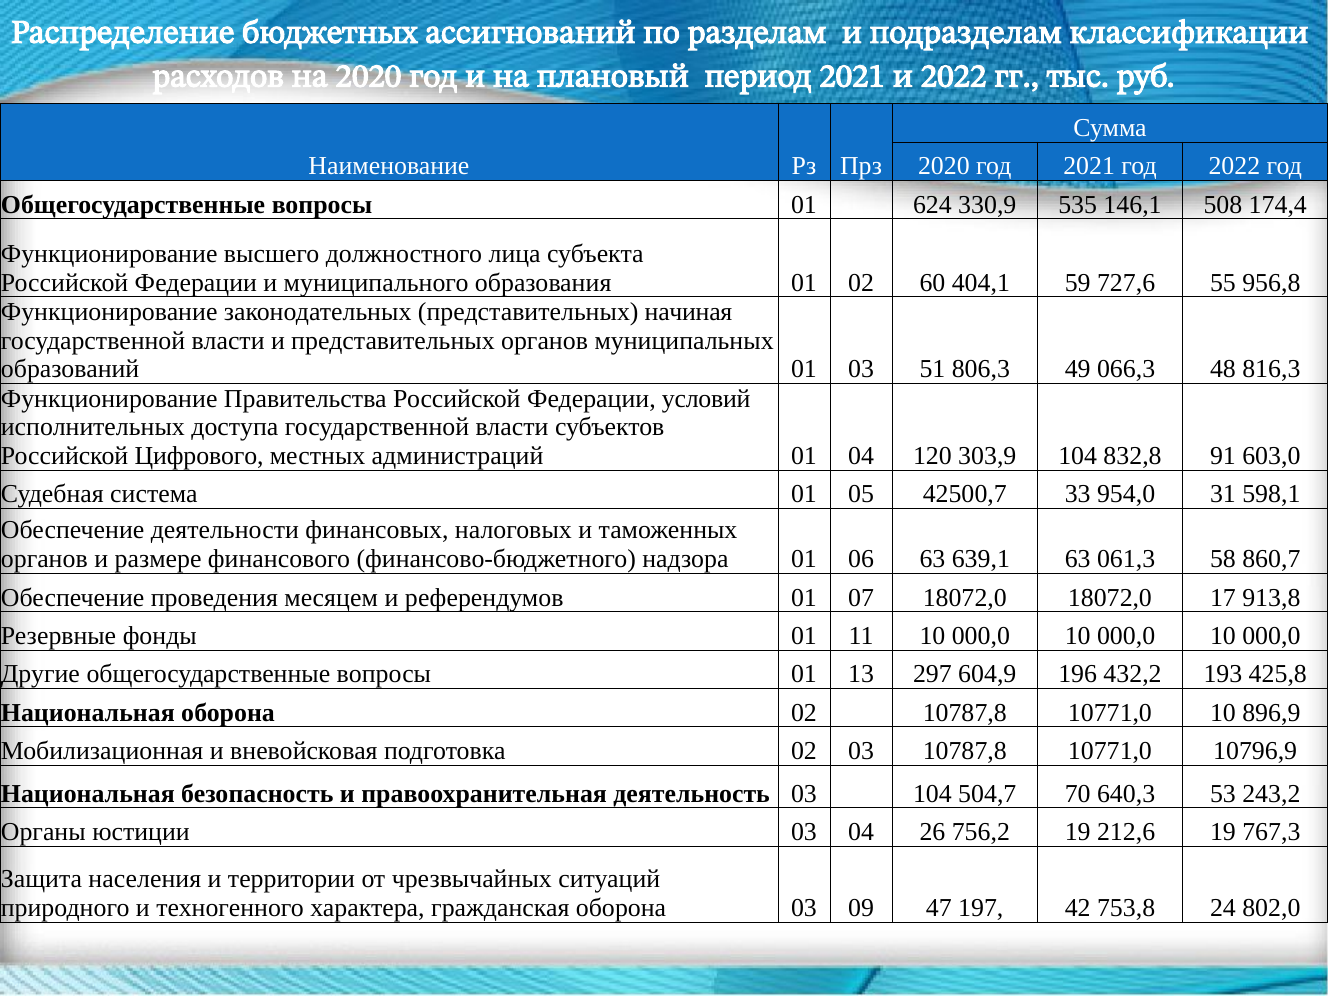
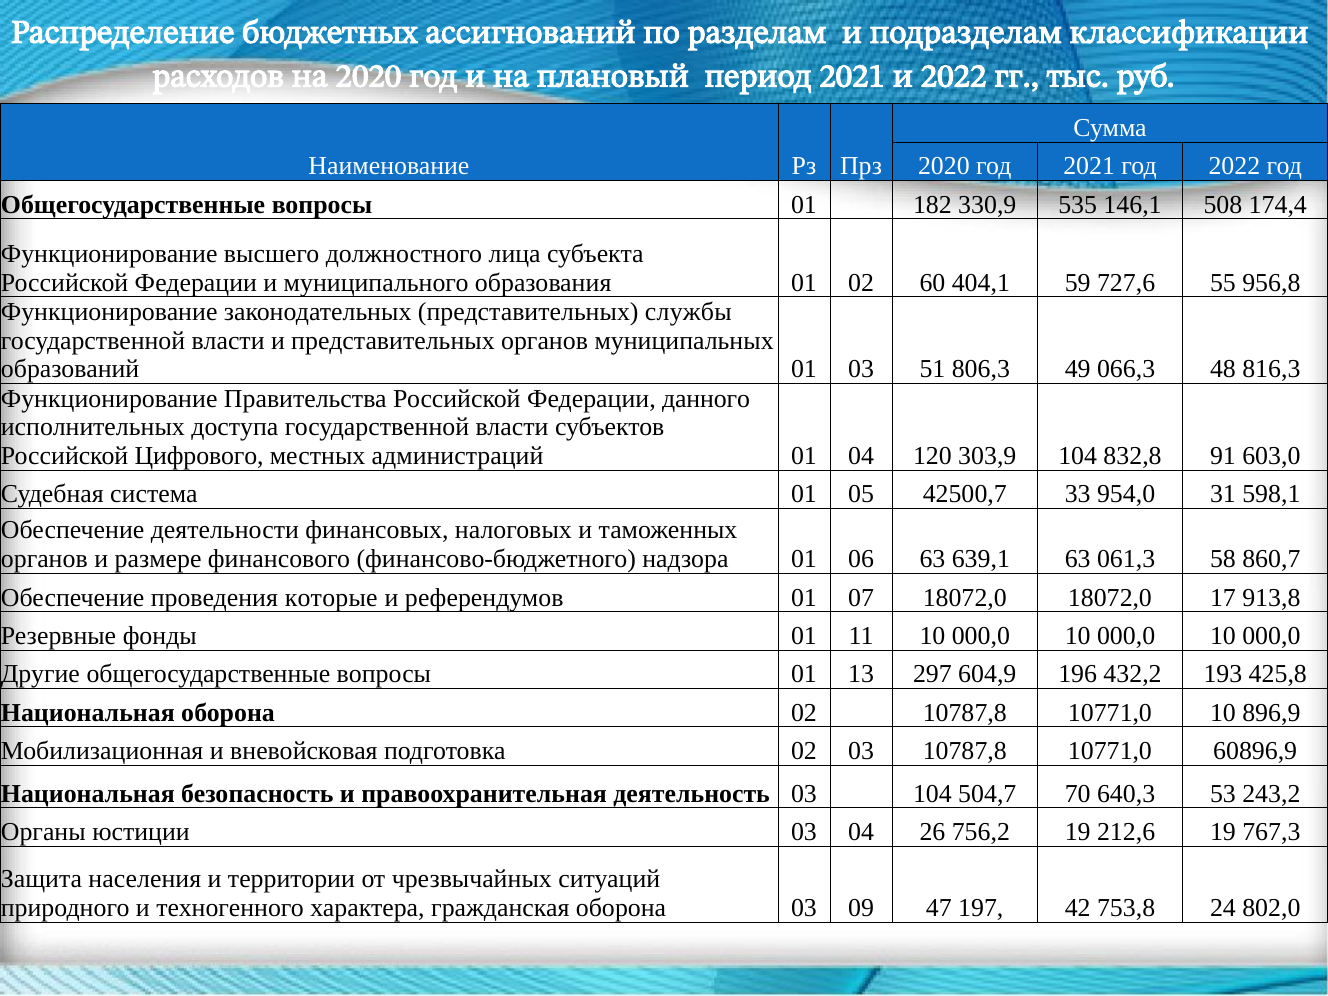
624: 624 -> 182 (932, 205)
начиная: начиная -> службы (688, 312)
условий: условий -> данного (706, 399)
месяцем: месяцем -> которые (331, 598)
10796,9: 10796,9 -> 60896,9 (1255, 751)
